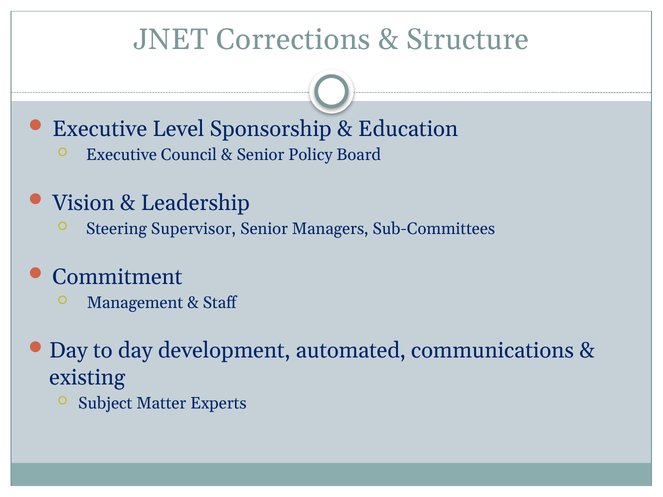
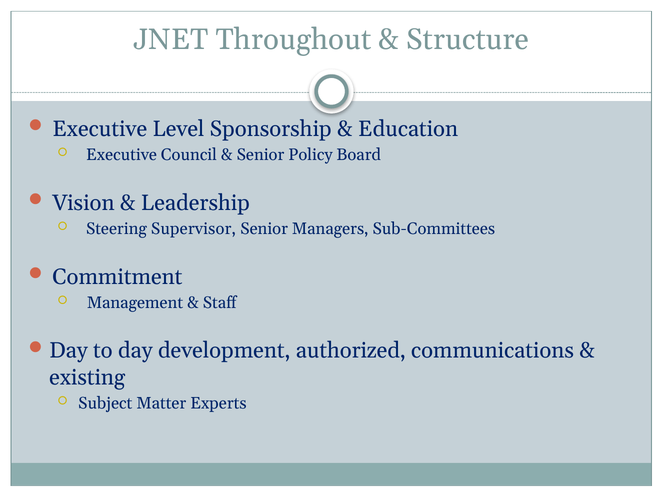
Corrections: Corrections -> Throughout (293, 40)
automated: automated -> authorized (351, 351)
